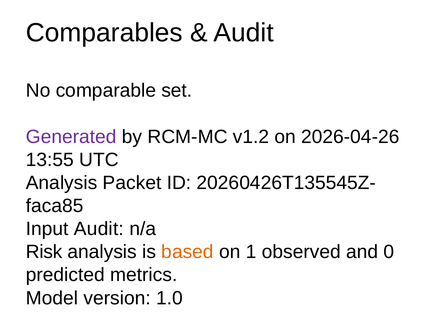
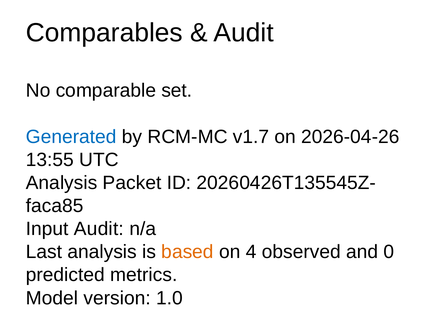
Generated colour: purple -> blue (71, 137)
v1.2: v1.2 -> v1.7 (251, 137)
Risk: Risk -> Last (44, 252)
1: 1 -> 4 (251, 252)
